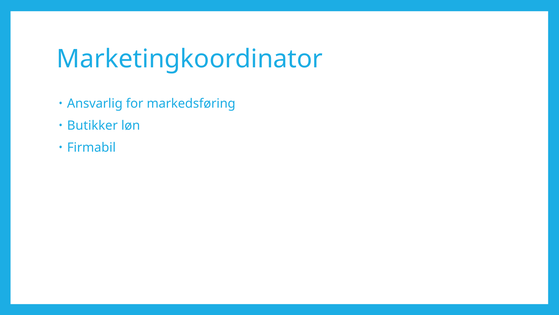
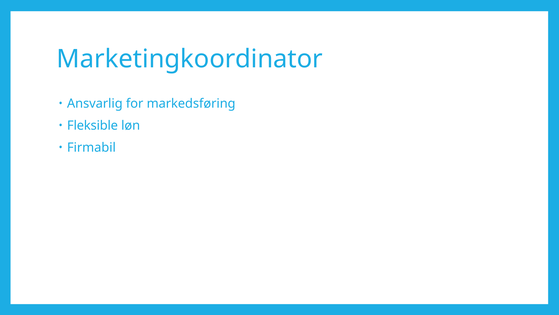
Butikker: Butikker -> Fleksible (93, 125)
